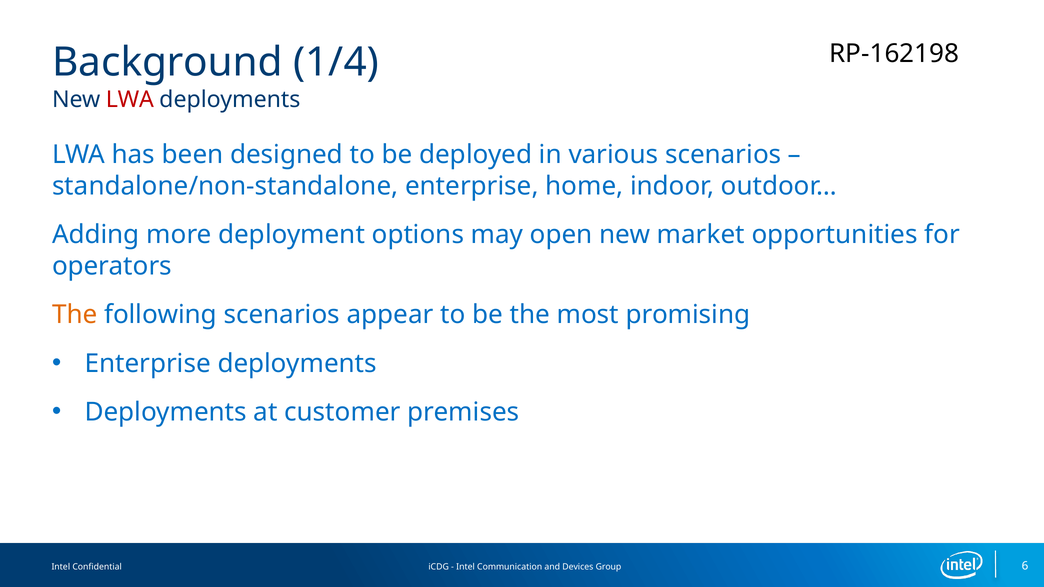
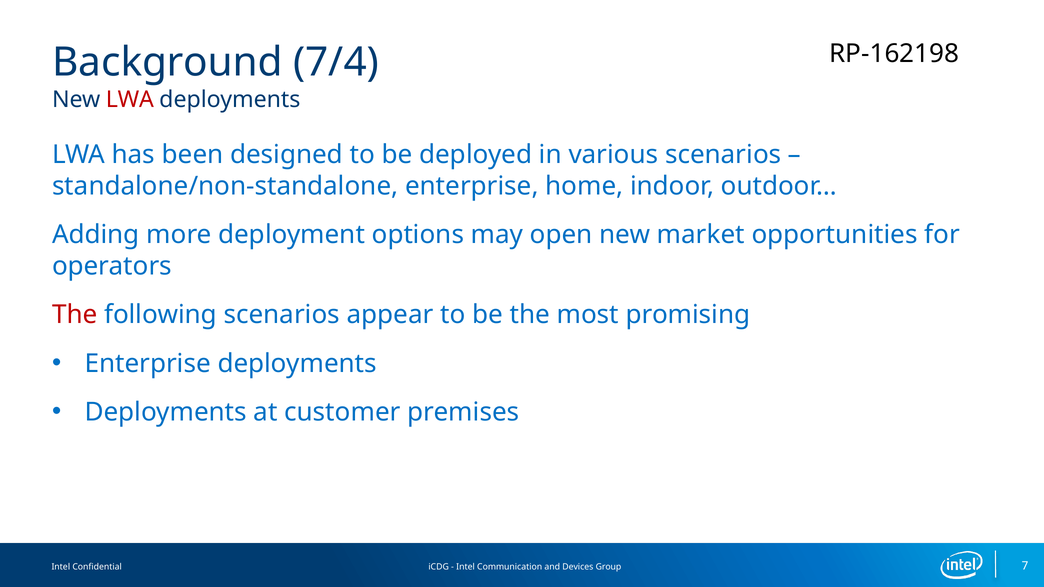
1/4: 1/4 -> 7/4 (336, 62)
The colour: orange -> red (75, 315)
6: 6 -> 7 (1025, 566)
